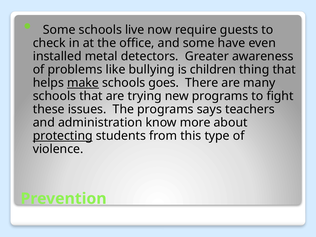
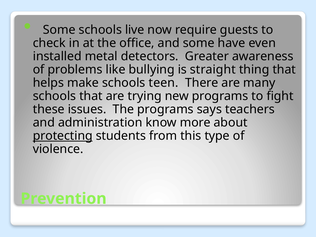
children: children -> straight (213, 70)
make underline: present -> none (83, 83)
goes: goes -> teen (164, 83)
